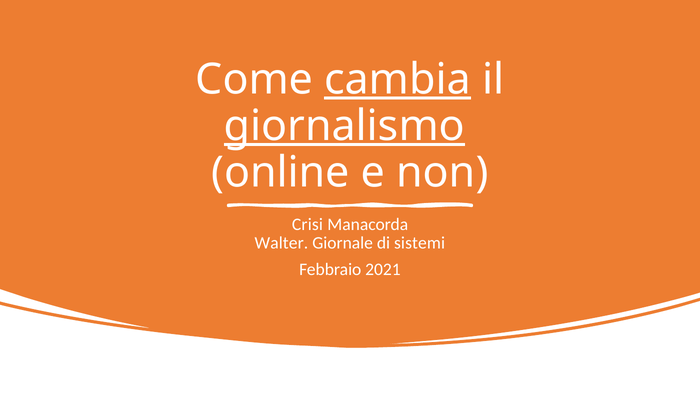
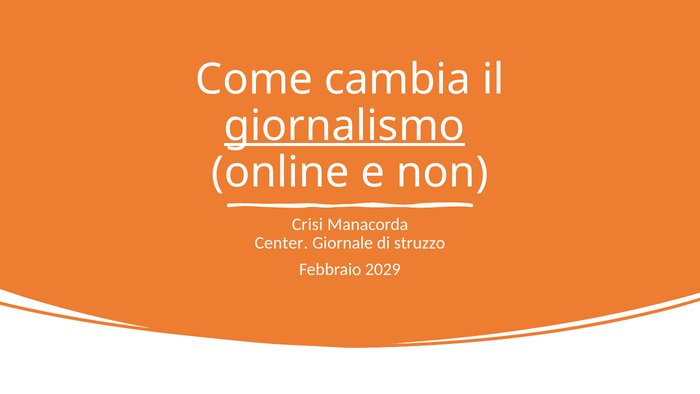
cambia underline: present -> none (398, 79)
Walter: Walter -> Center (281, 243)
sistemi: sistemi -> struzzo (420, 243)
2021: 2021 -> 2029 (383, 269)
